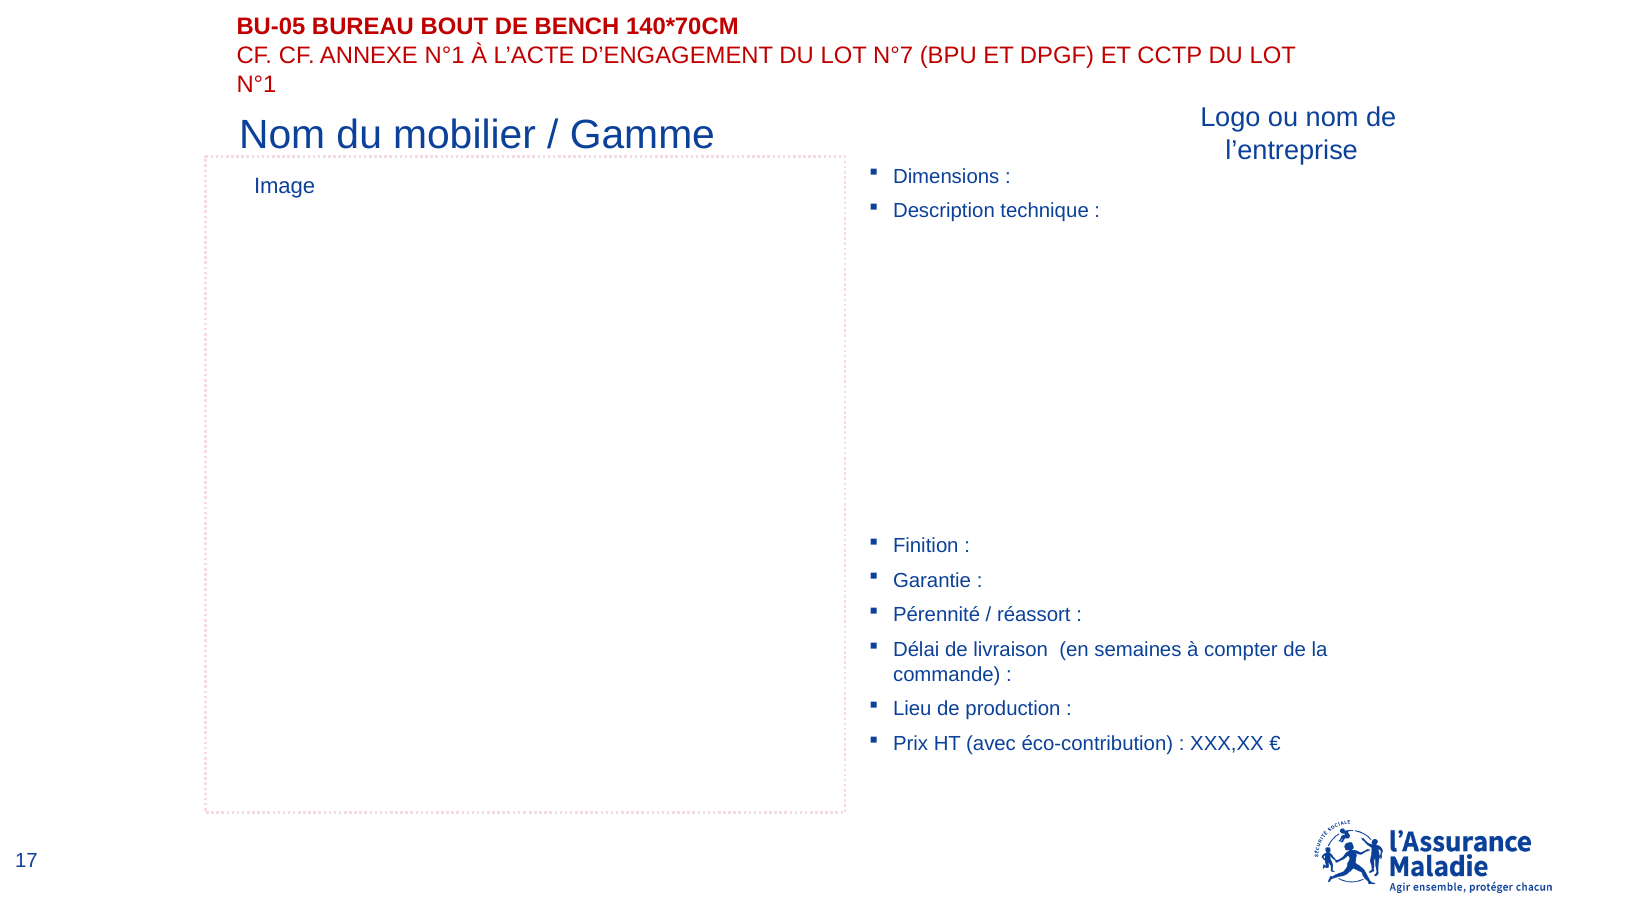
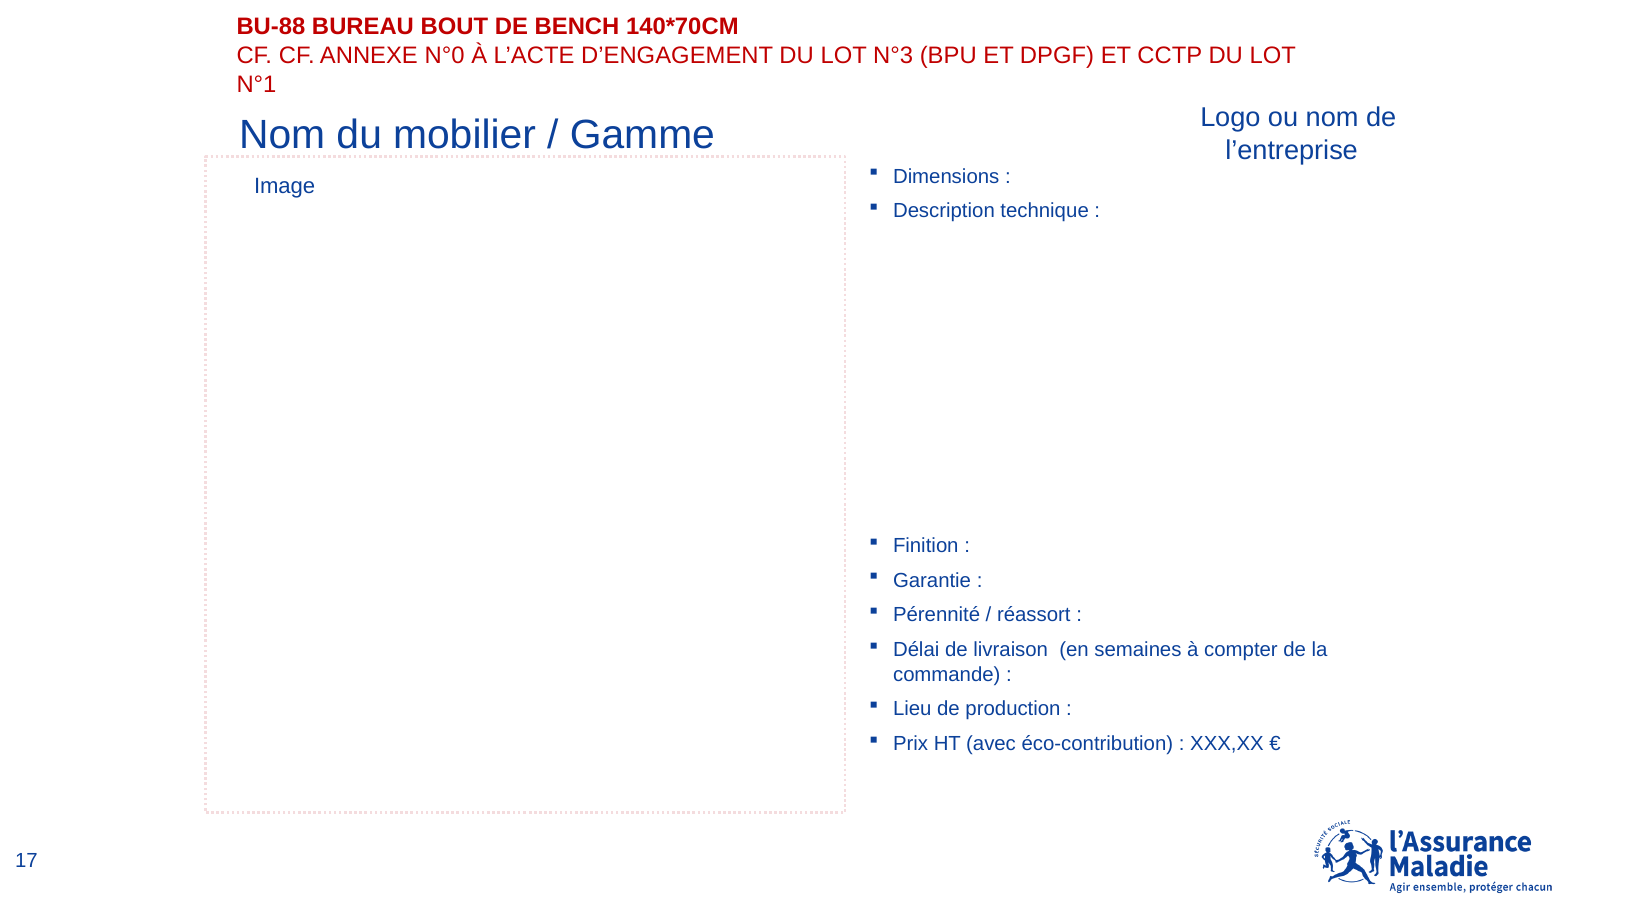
BU-05: BU-05 -> BU-88 (271, 27)
ANNEXE N°1: N°1 -> N°0 (445, 56)
N°7: N°7 -> N°3 (893, 56)
